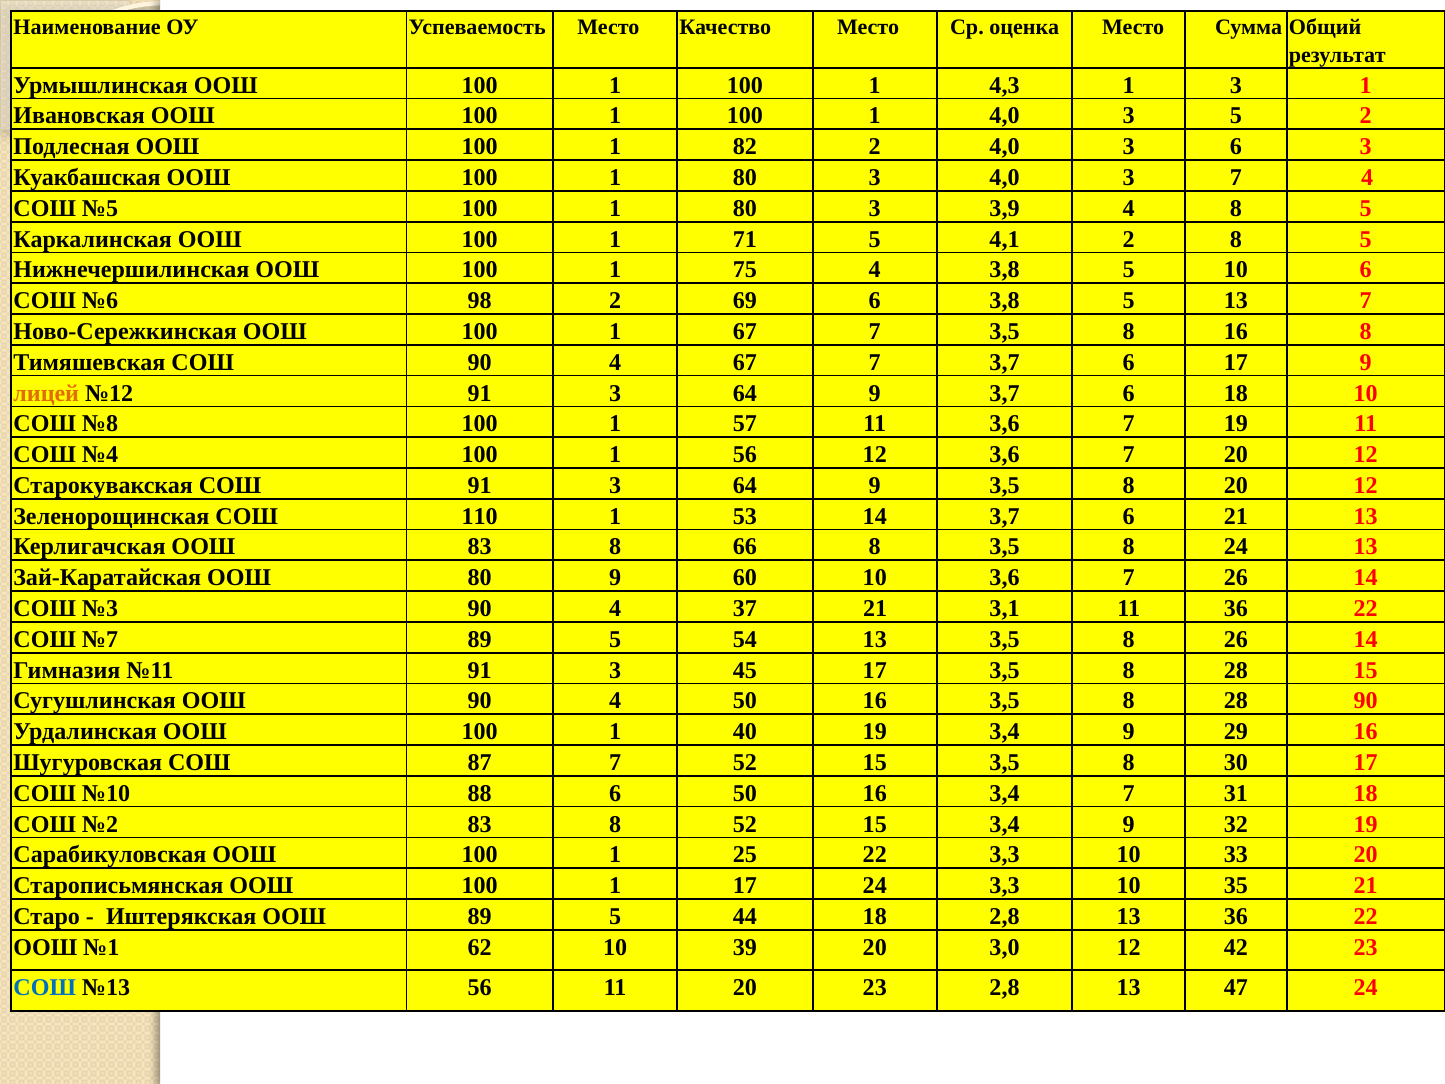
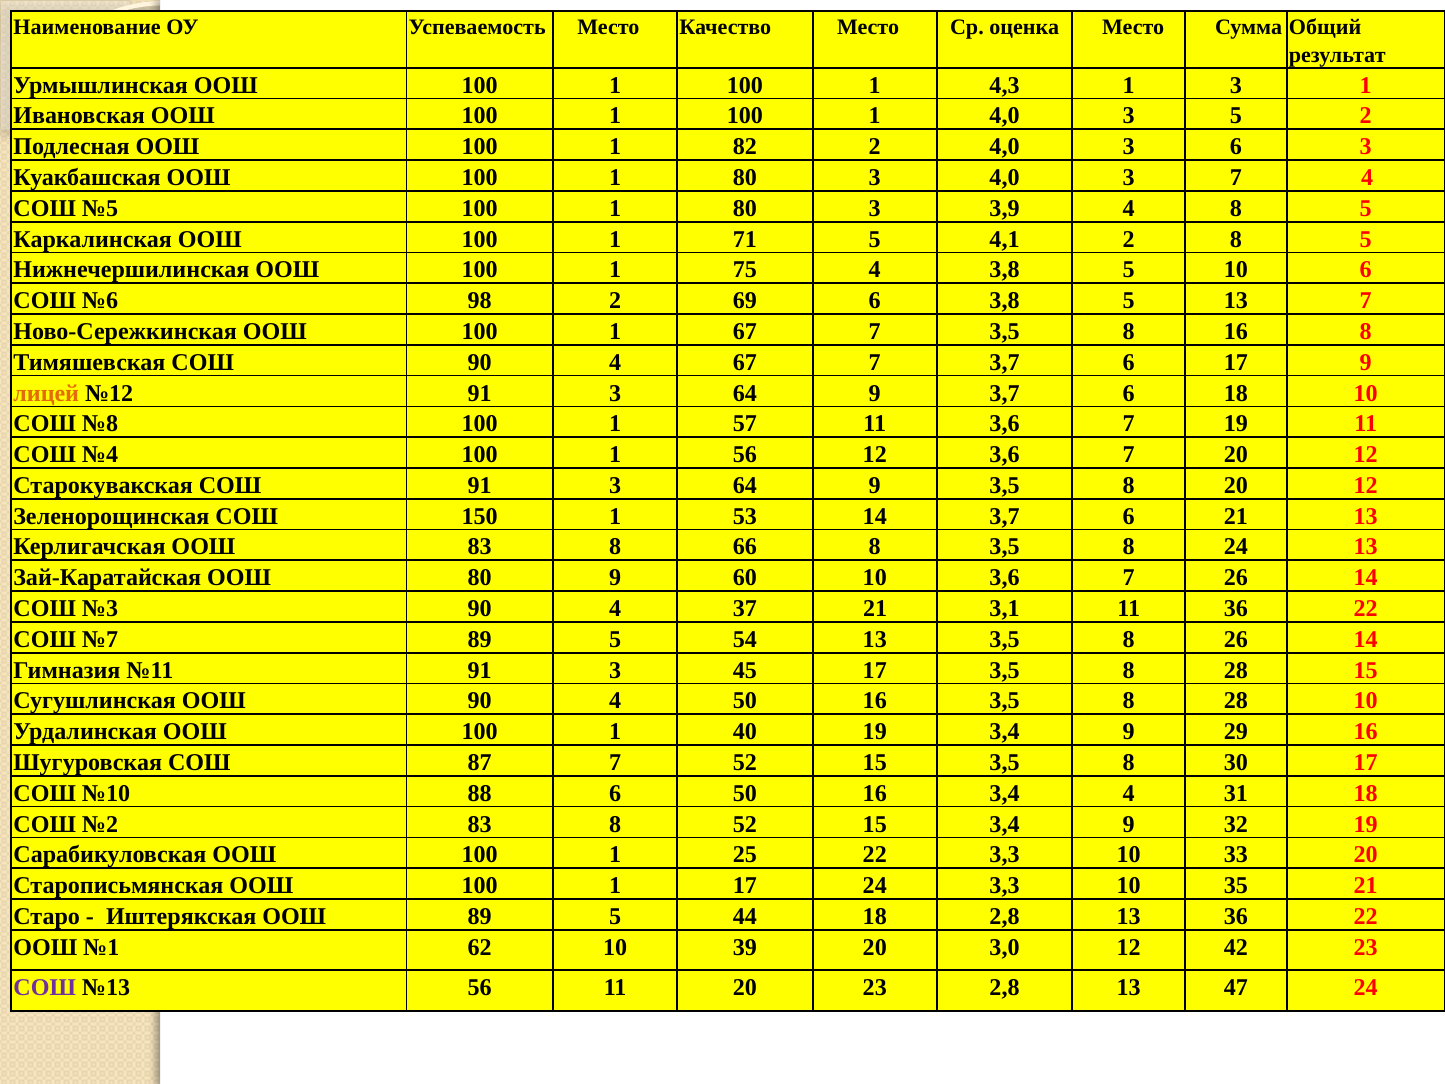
110: 110 -> 150 (480, 516)
28 90: 90 -> 10 (1366, 701)
3,4 7: 7 -> 4 (1129, 793)
СОШ colour: blue -> purple (45, 987)
